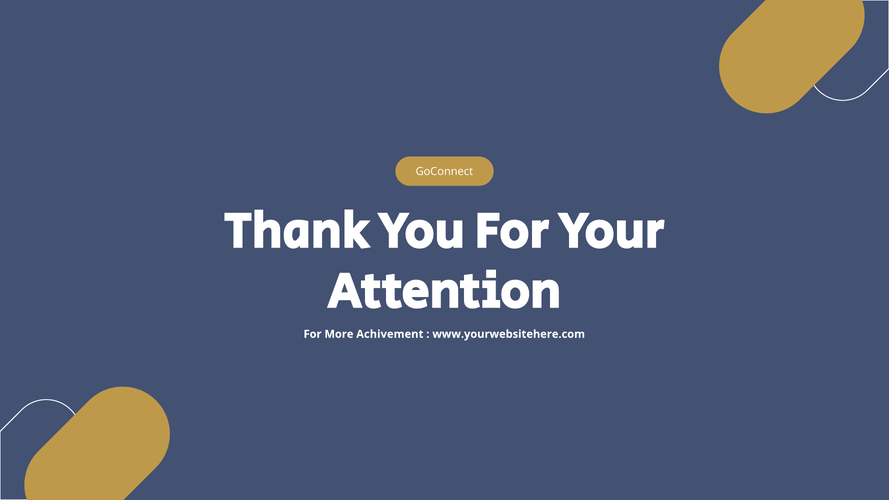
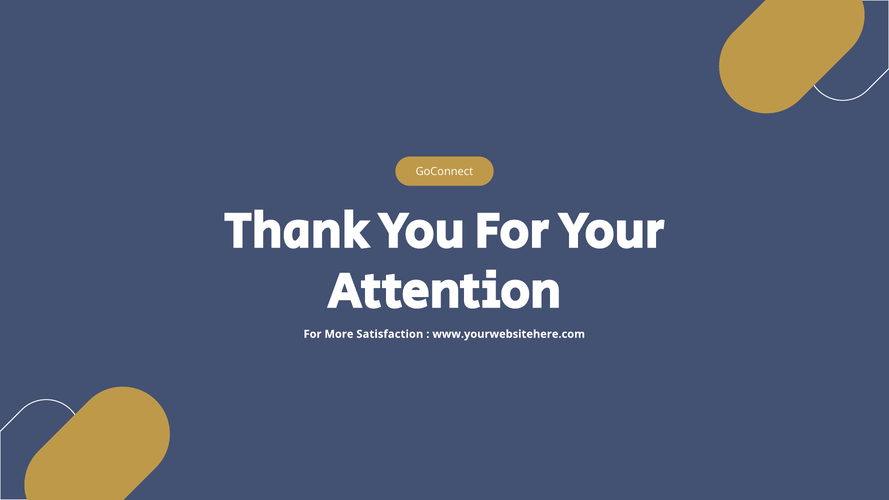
Achivement: Achivement -> Satisfaction (390, 334)
